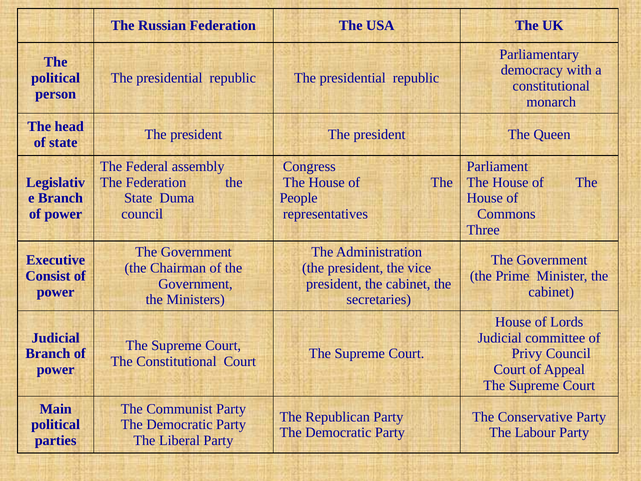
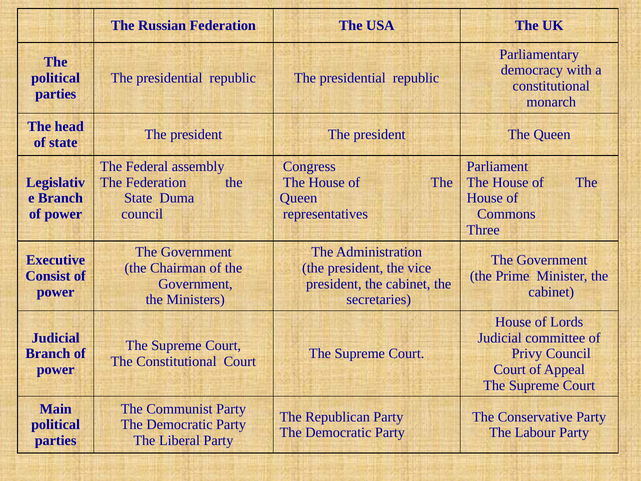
person: person -> parties (56, 94)
People: People -> Queen (299, 198)
